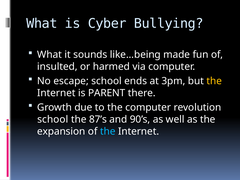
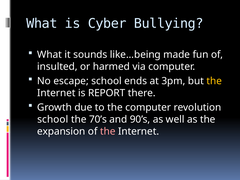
PARENT: PARENT -> REPORT (107, 93)
87’s: 87’s -> 70’s (98, 119)
the colour: light blue -> pink (108, 131)
